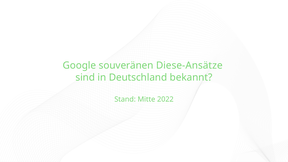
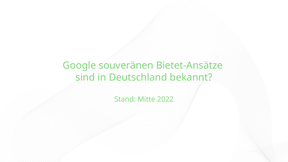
Diese-Ansätze: Diese-Ansätze -> Bietet-Ansätze (189, 65)
